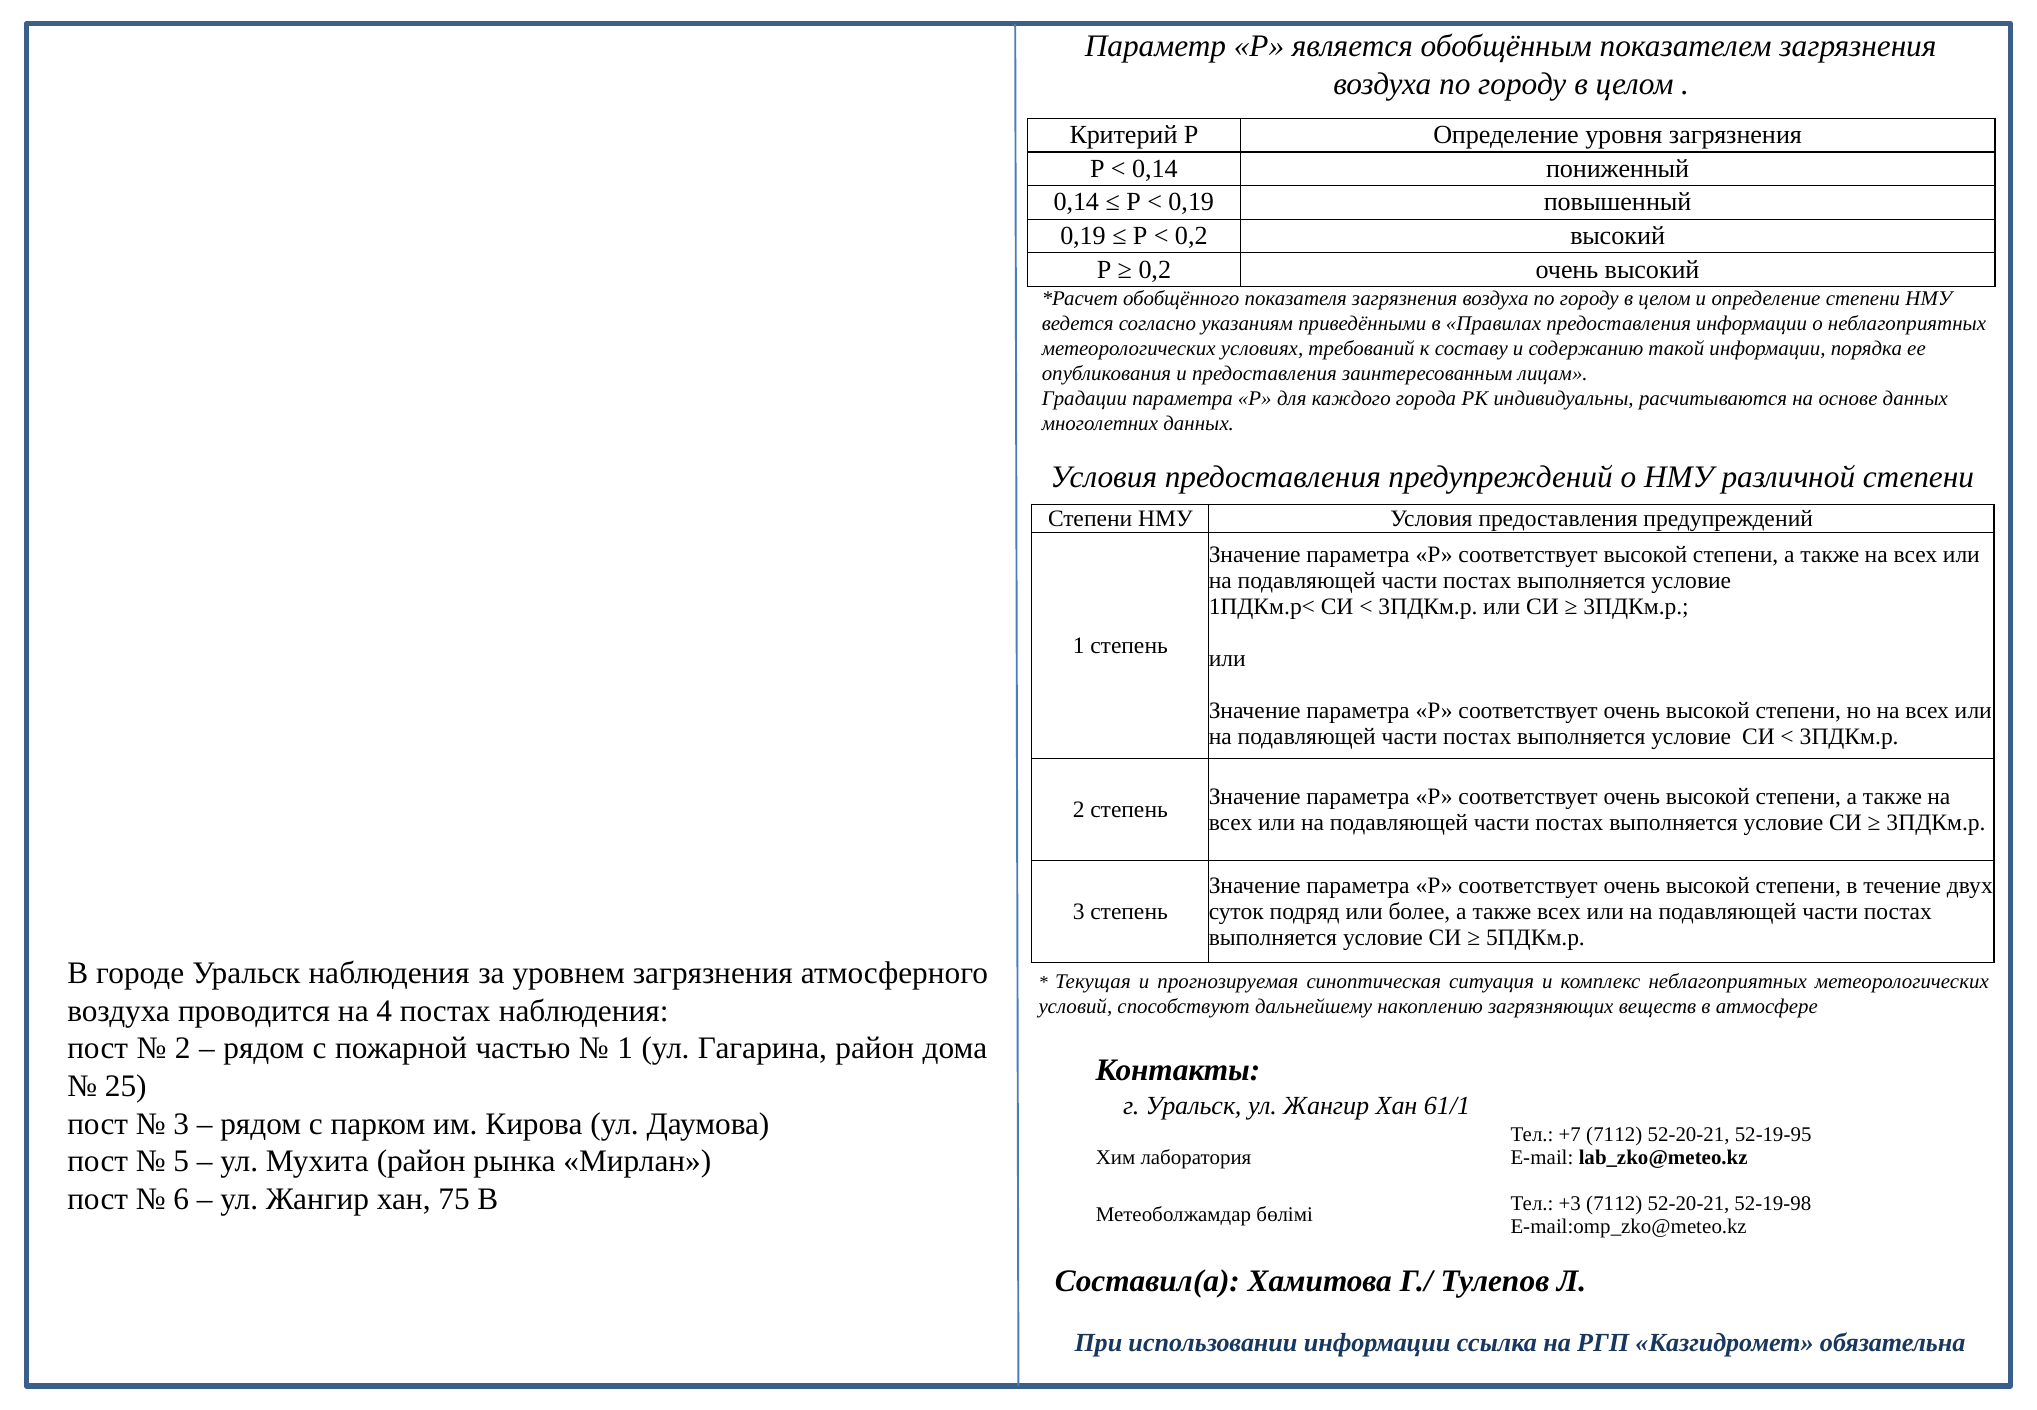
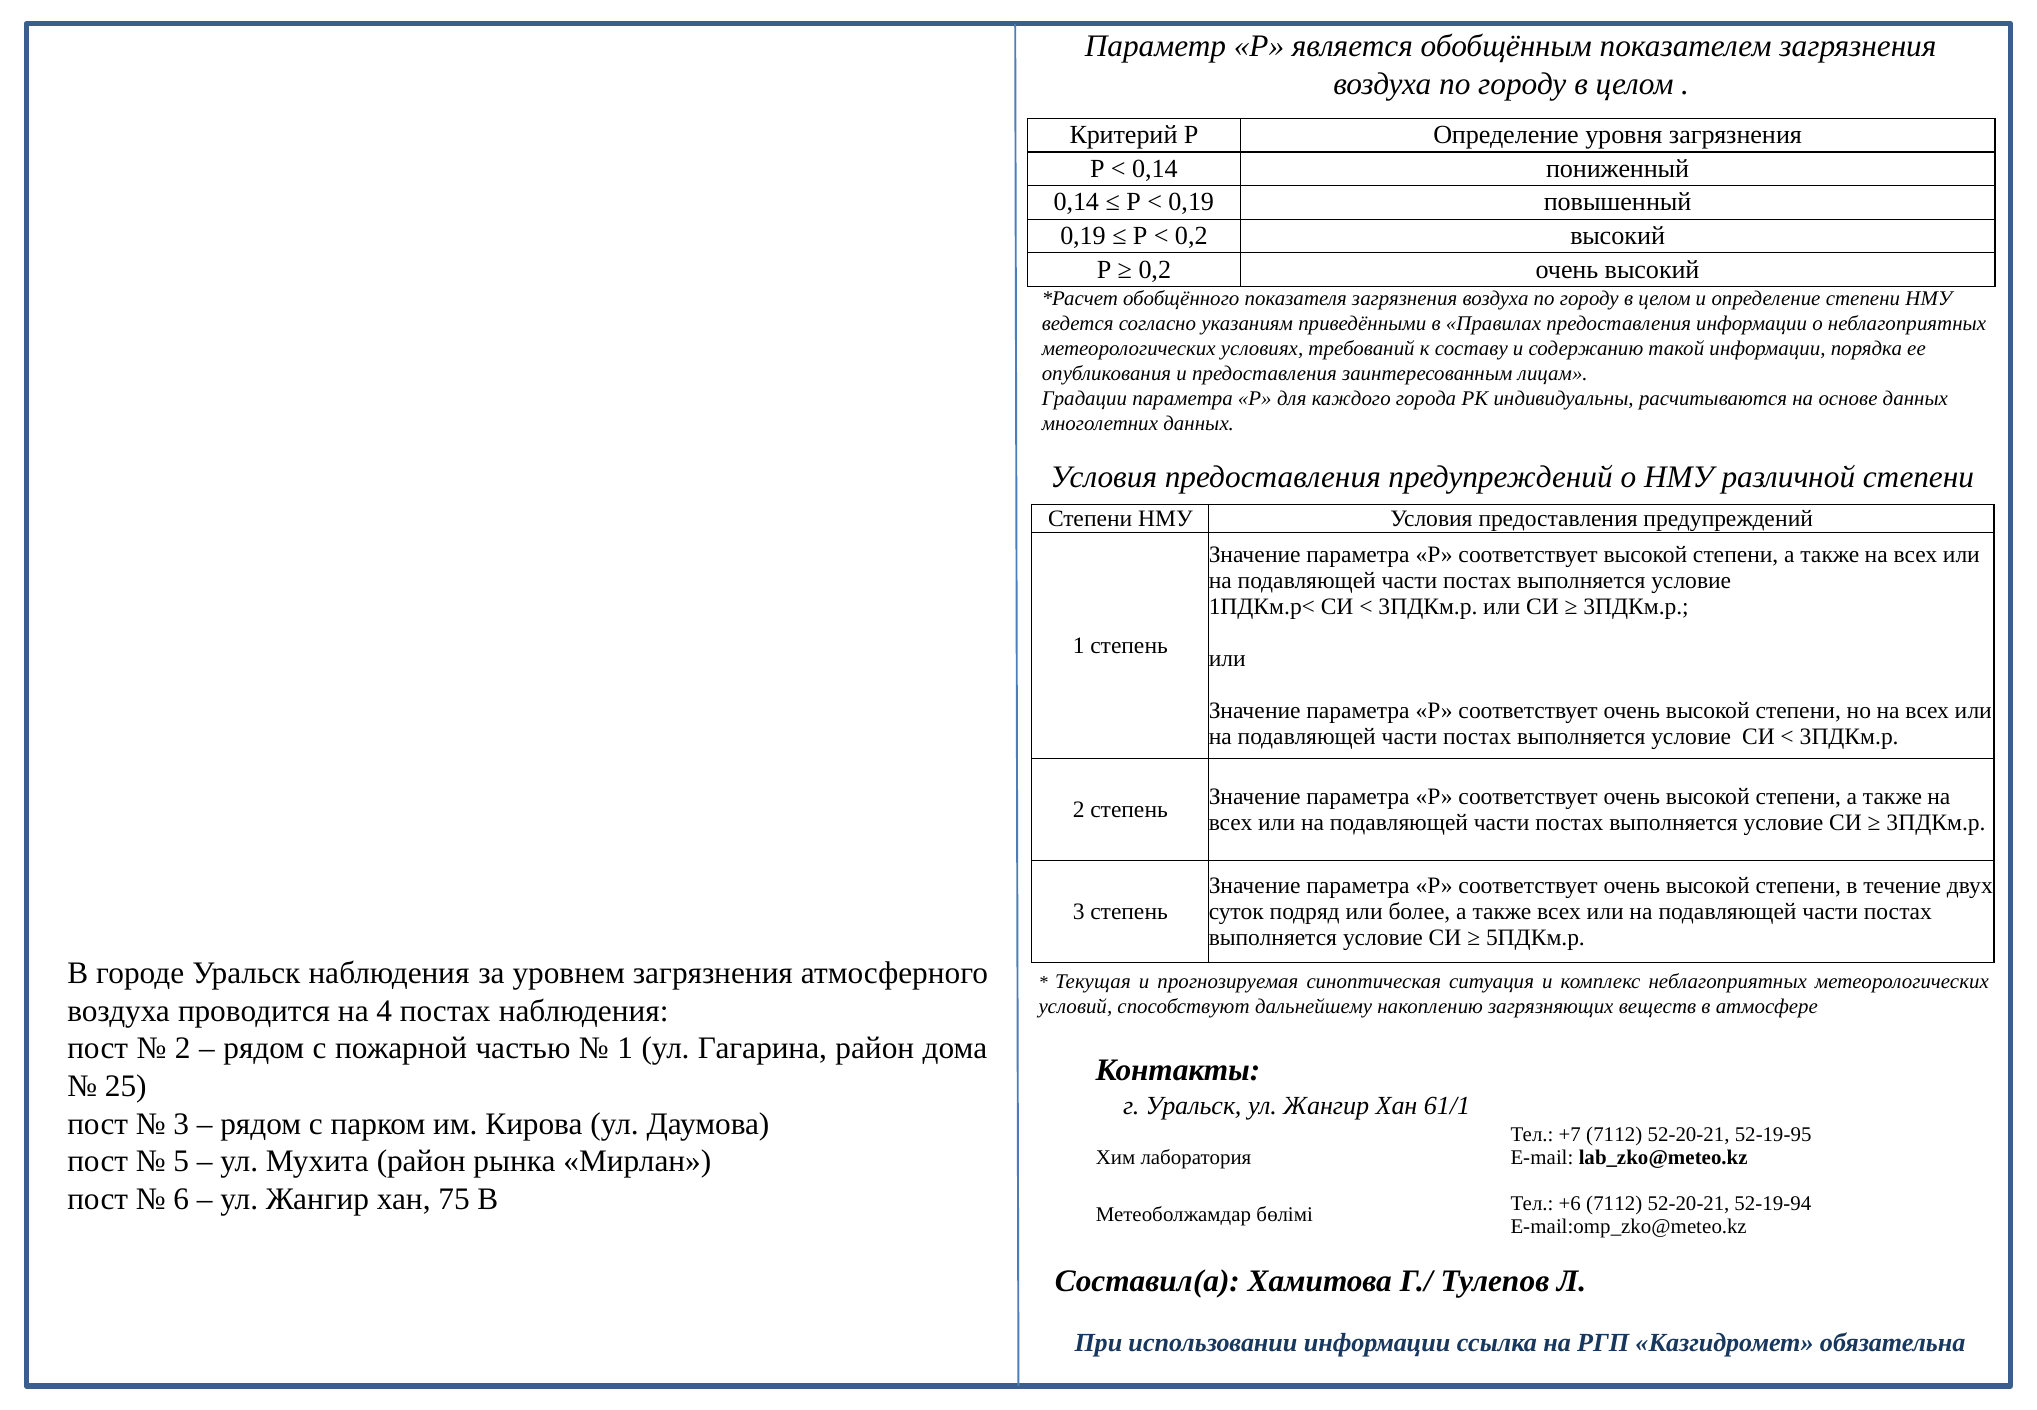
+3: +3 -> +6 (1570, 1203)
52-19-98: 52-19-98 -> 52-19-94 (1773, 1203)
